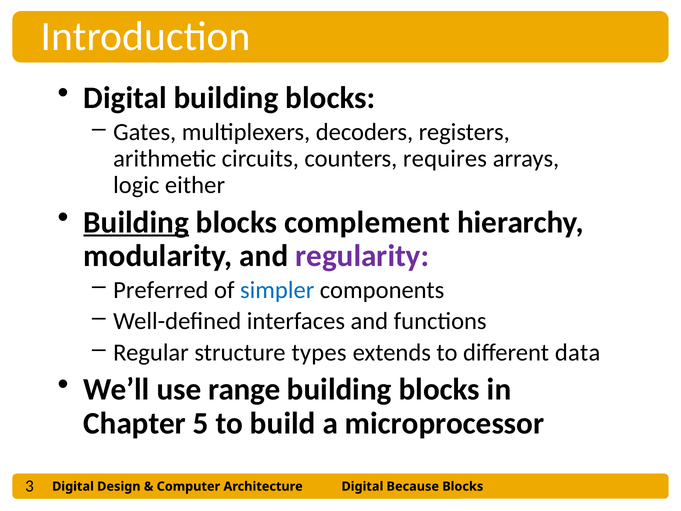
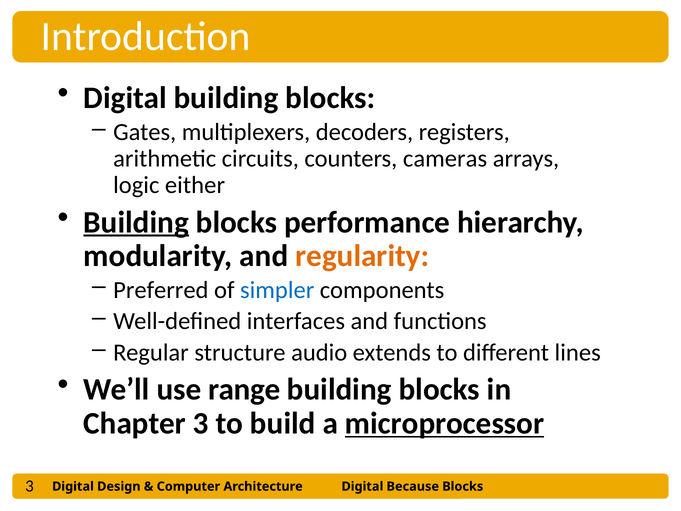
requires: requires -> cameras (445, 159)
complement: complement -> performance (367, 222)
regularity colour: purple -> orange (362, 256)
types: types -> audio (319, 352)
data: data -> lines (578, 352)
Chapter 5: 5 -> 3 (201, 423)
microprocessor underline: none -> present (445, 423)
